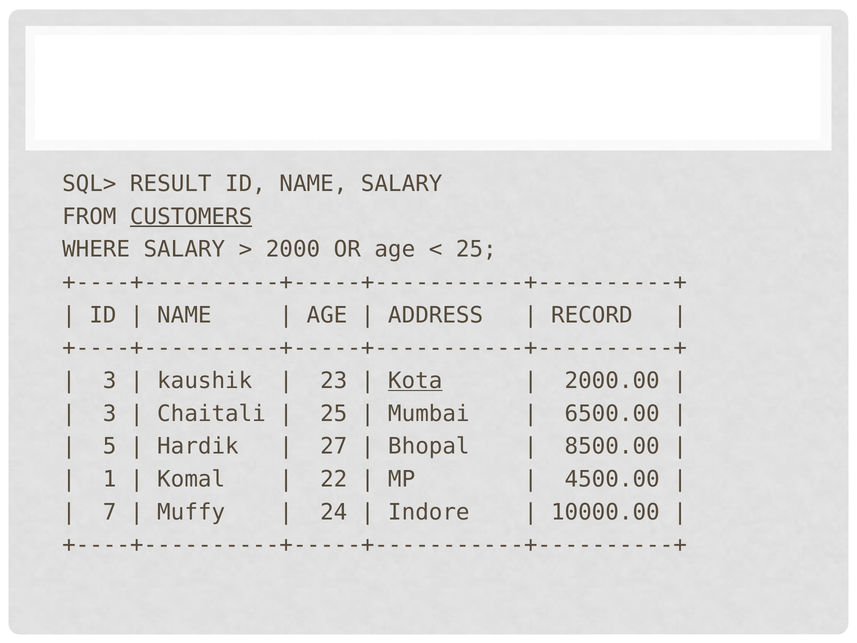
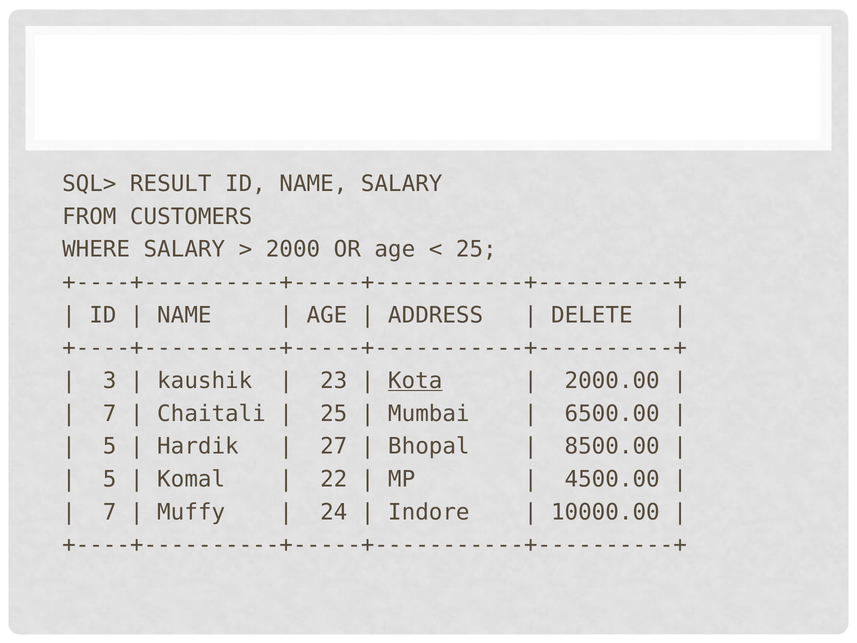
CUSTOMERS underline: present -> none (191, 217)
RECORD: RECORD -> DELETE (592, 315)
3: 3 -> 7 (110, 413)
1: 1 -> 5 (110, 479)
